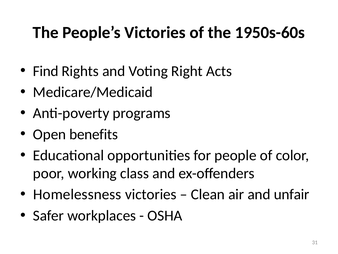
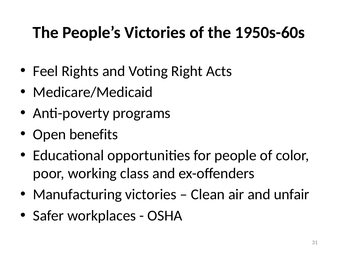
Find: Find -> Feel (46, 71)
Homelessness: Homelessness -> Manufacturing (77, 194)
